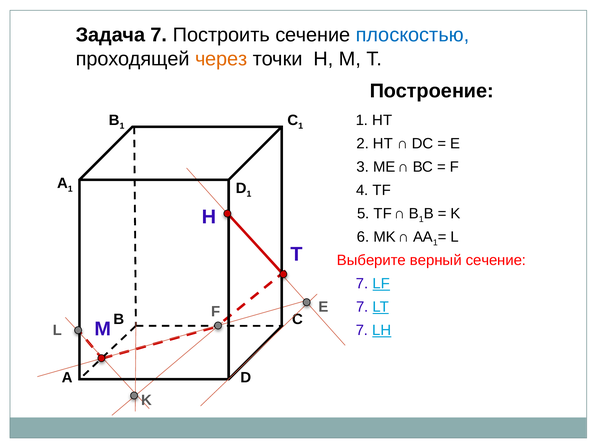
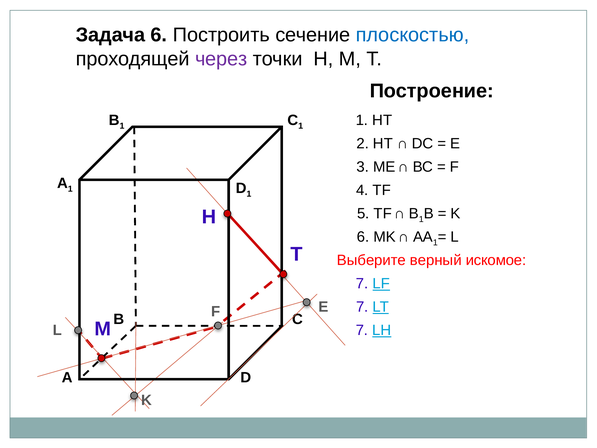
Задача 7: 7 -> 6 (159, 35)
через colour: orange -> purple (221, 59)
верный сечение: сечение -> искомое (496, 260)
